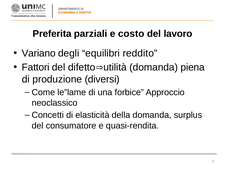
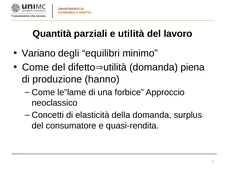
Preferita: Preferita -> Quantità (52, 34)
e costo: costo -> utilità (131, 34)
reddito: reddito -> minimo (140, 53)
Fattori: Fattori -> Come (35, 67)
diversi: diversi -> hanno (102, 79)
